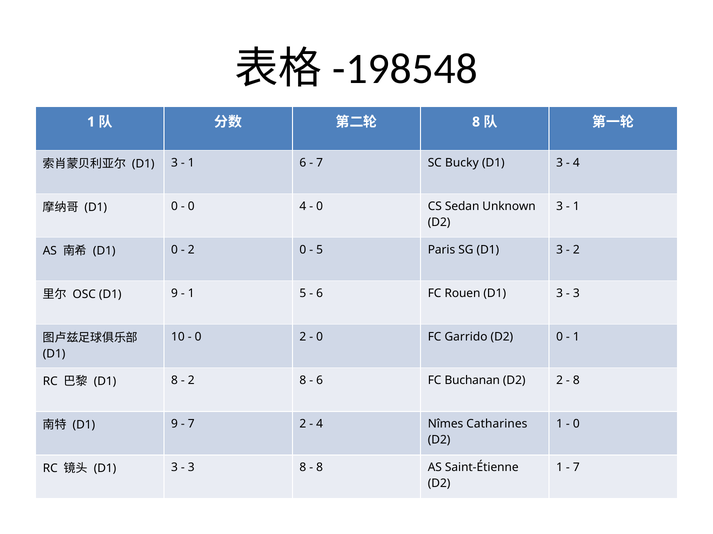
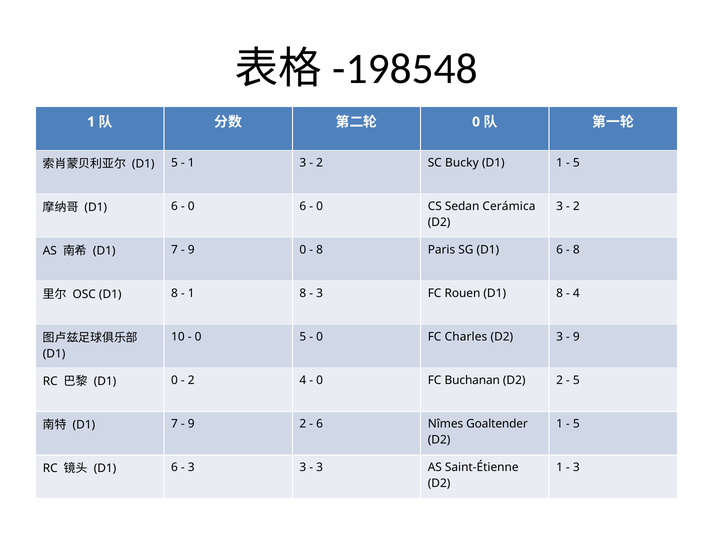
8: 8 -> 0 (476, 122)
3: 3 -> 5 (175, 163)
1 6: 6 -> 3 (303, 163)
7: 7 -> 2 (320, 163)
3: 3 -> 1 (560, 163)
4: 4 -> 5 (576, 163)
0: 0 -> 6 (175, 206)
0 4: 4 -> 6 (303, 206)
Unknown: Unknown -> Cerámica (509, 206)
1: 1 -> 2 (576, 206)
0: 0 -> 7 (175, 250)
2: 2 -> 9 (191, 250)
5: 5 -> 8 (320, 250)
SG D1 3: 3 -> 6 (560, 250)
2: 2 -> 8 (576, 250)
OSC D1 9: 9 -> 8 (175, 294)
1 5: 5 -> 8 (303, 294)
6: 6 -> 3 (320, 294)
Rouen D1 3: 3 -> 8 (560, 294)
3: 3 -> 4 (576, 294)
0 2: 2 -> 5 (303, 337)
Garrido: Garrido -> Charles (466, 337)
0: 0 -> 3 (560, 337)
1: 1 -> 9 (576, 337)
D1 8: 8 -> 0 (175, 381)
2 8: 8 -> 4 (303, 381)
6: 6 -> 0 (320, 381)
8: 8 -> 5 (576, 381)
9: 9 -> 7 (175, 424)
7: 7 -> 9 (191, 424)
4: 4 -> 6 (320, 424)
Catharines: Catharines -> Goaltender (497, 424)
0: 0 -> 5 (576, 424)
7: 7 -> 3 (576, 468)
3: 3 -> 6 (175, 468)
3 8: 8 -> 3 (303, 468)
8: 8 -> 3 (320, 468)
